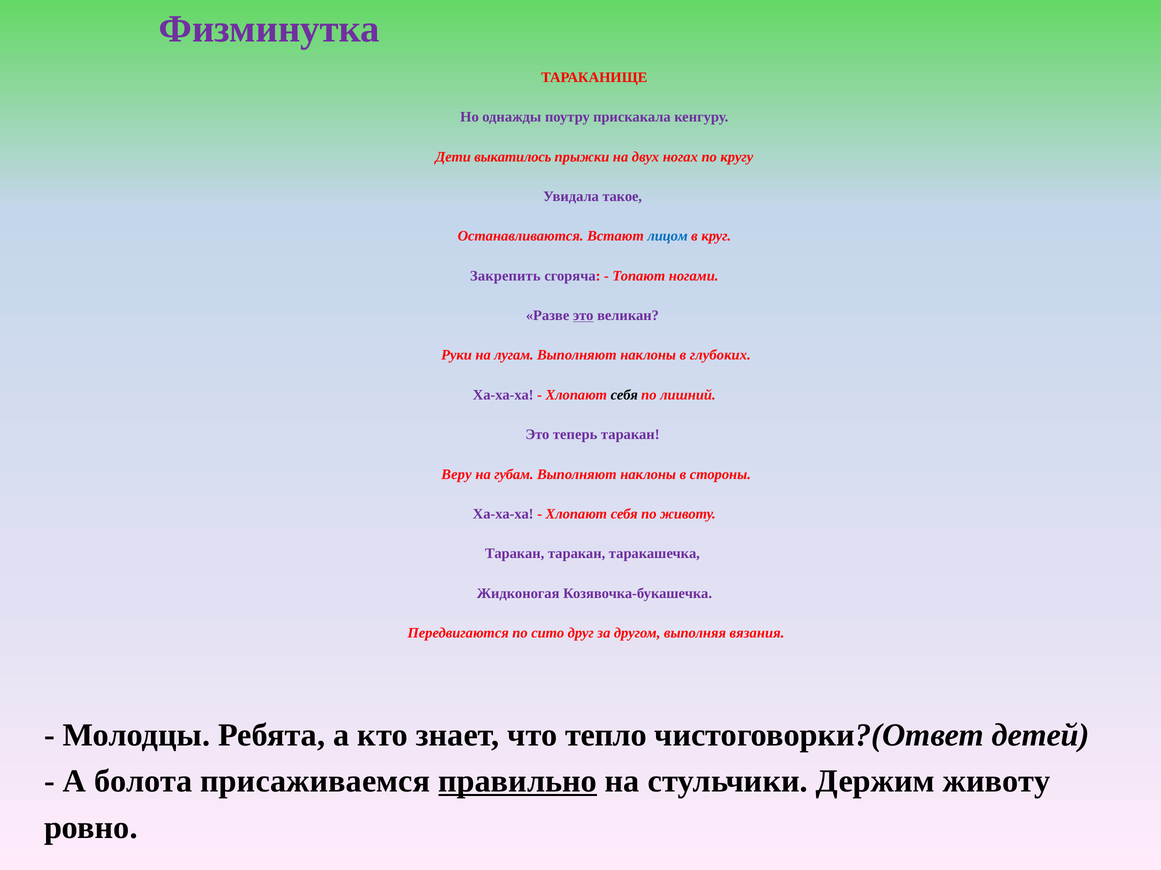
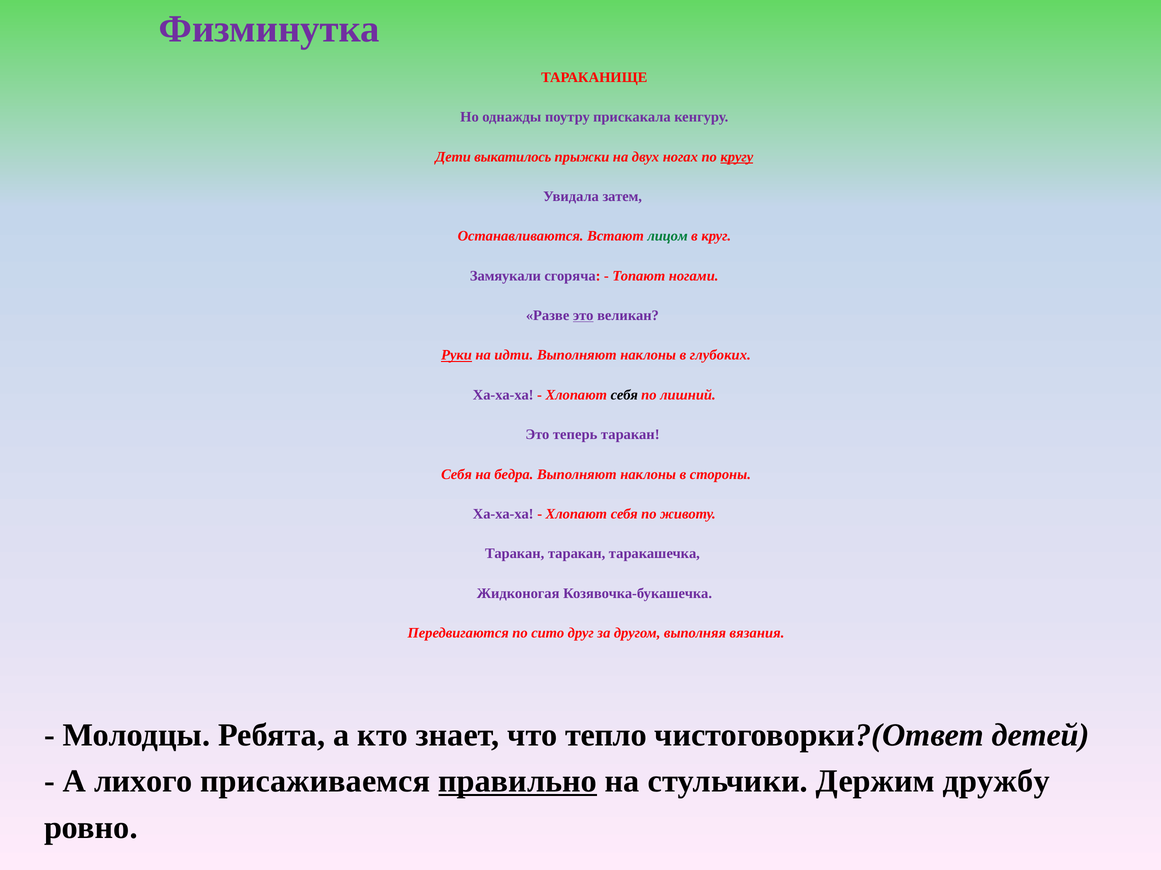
кругу underline: none -> present (737, 157)
такое: такое -> затем (622, 197)
лицом colour: blue -> green (668, 236)
Закрепить: Закрепить -> Замяукали (505, 276)
Руки underline: none -> present (457, 355)
лугам: лугам -> идти (514, 355)
Веру: Веру -> Себя (457, 475)
губам: губам -> бедра (514, 475)
болота: болота -> лихого (143, 782)
Держим животу: животу -> дружбу (996, 782)
